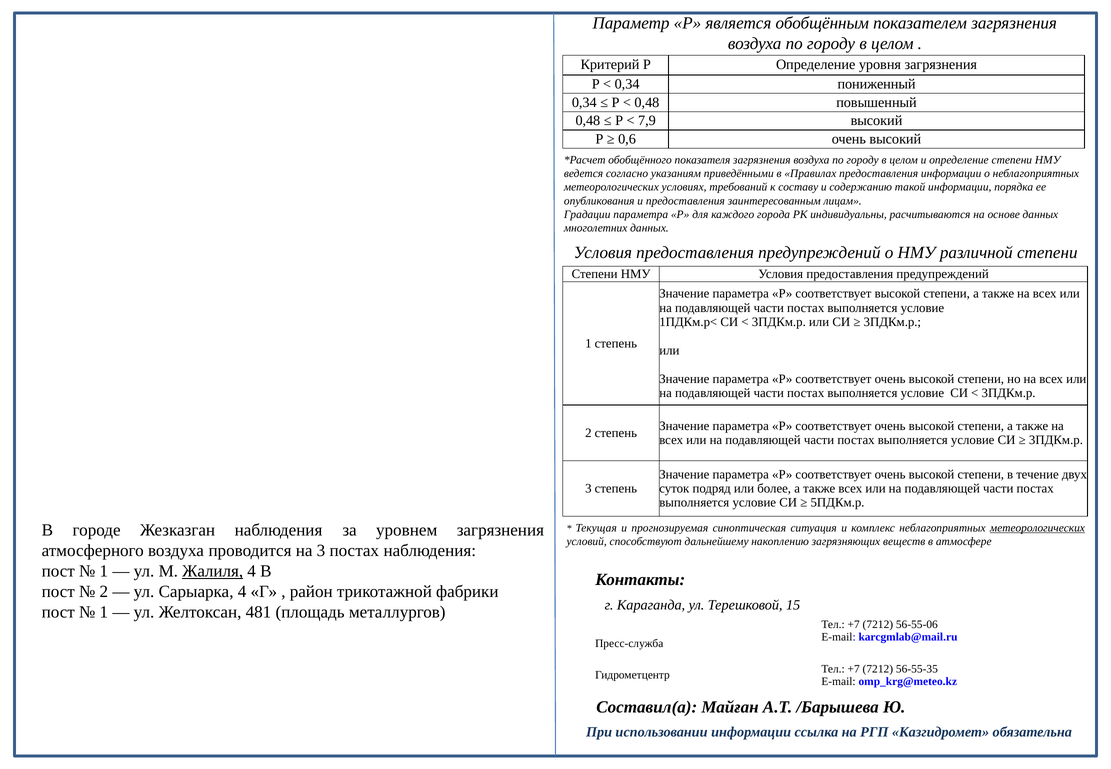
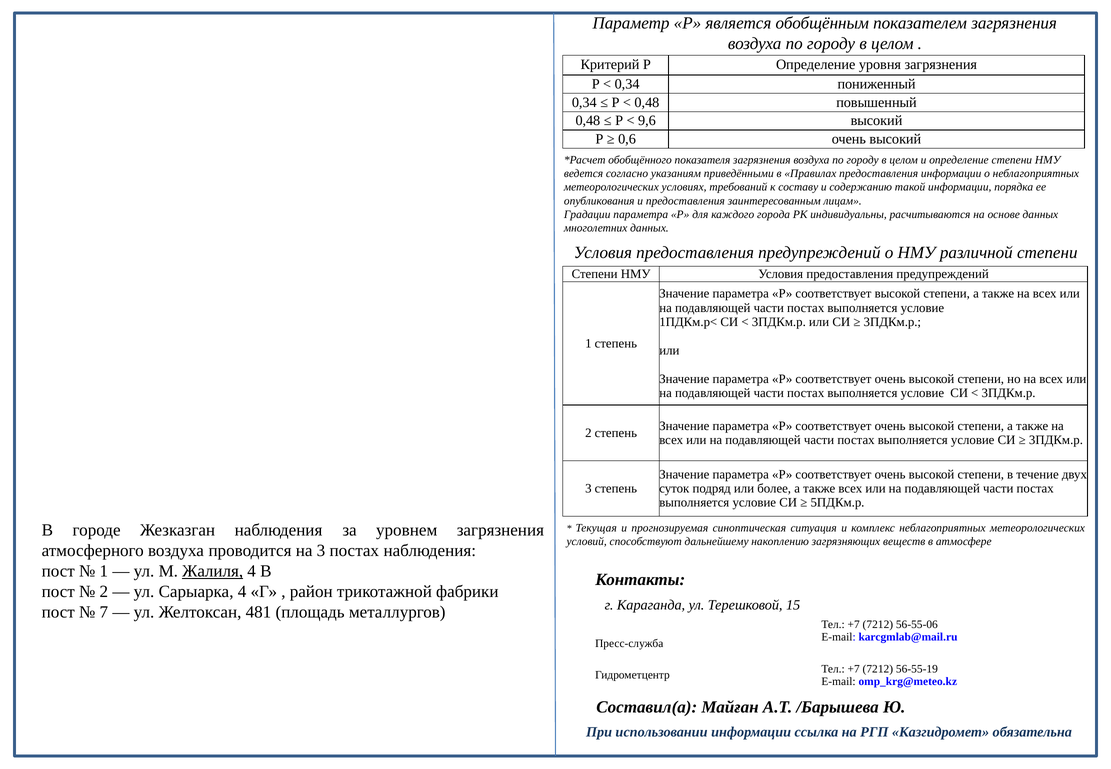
7,9: 7,9 -> 9,6 (647, 121)
метеорологических underline: present -> none (1037, 528)
1: 1 -> 7 (104, 612)
56-55-35: 56-55-35 -> 56-55-19 (917, 669)
